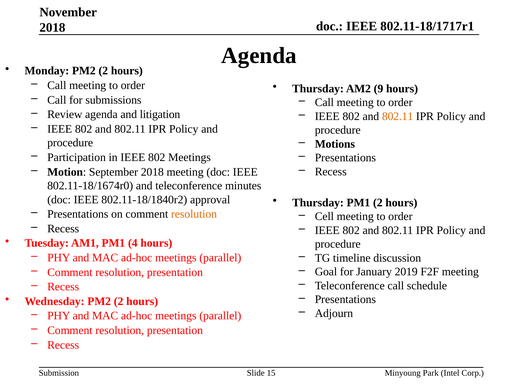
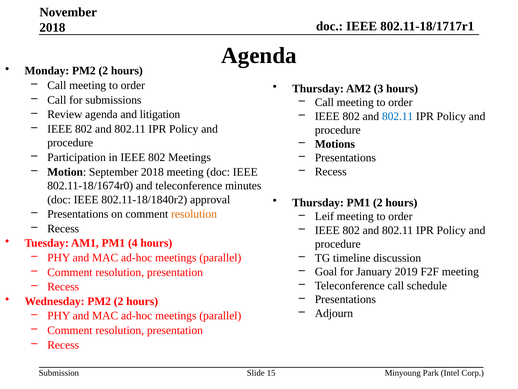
9: 9 -> 3 (379, 88)
802.11 colour: orange -> blue (398, 116)
Cell: Cell -> Leif (324, 216)
